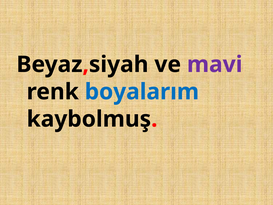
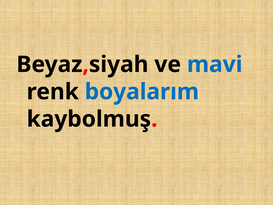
mavi colour: purple -> blue (215, 64)
